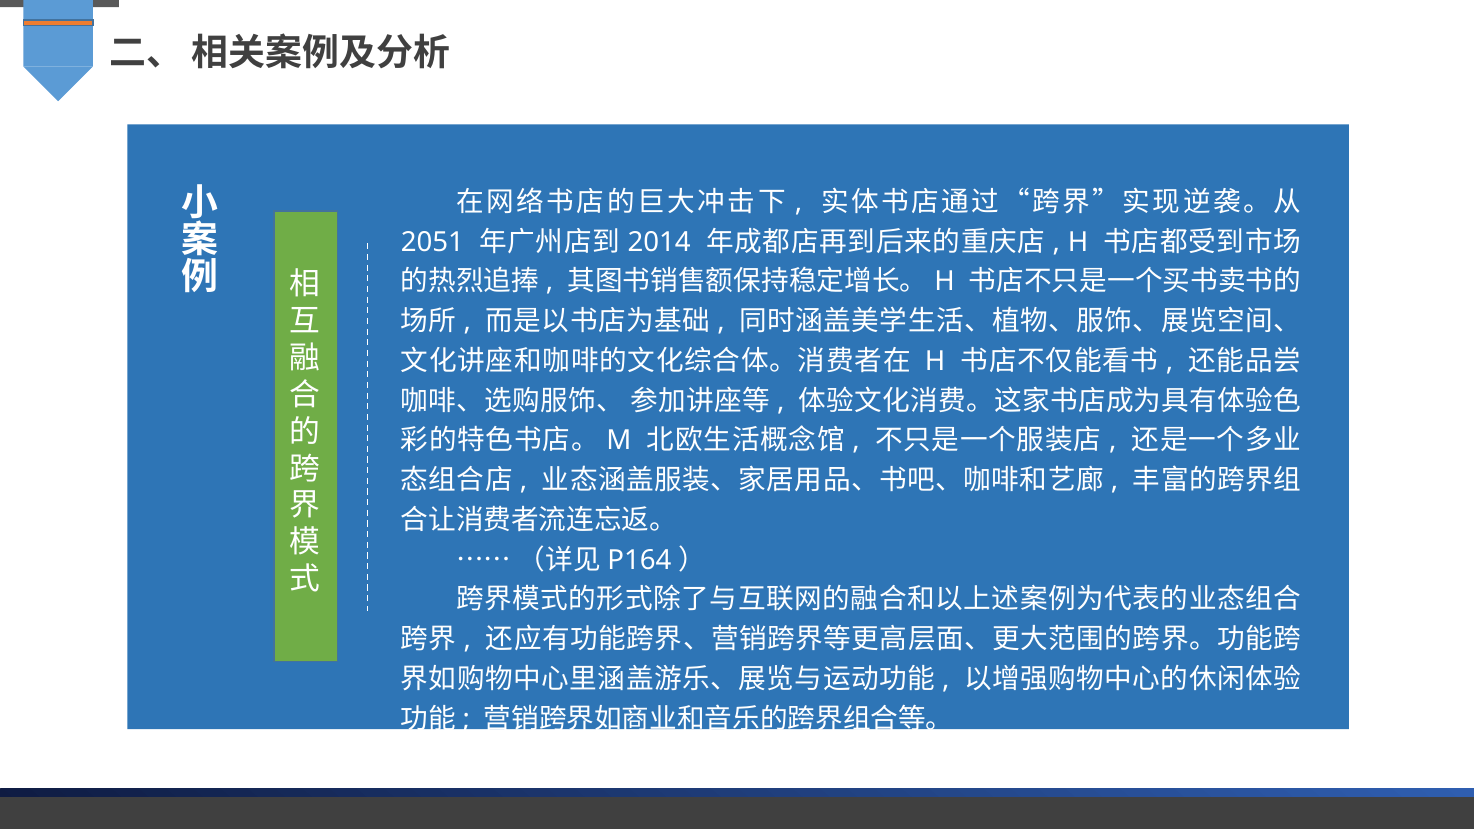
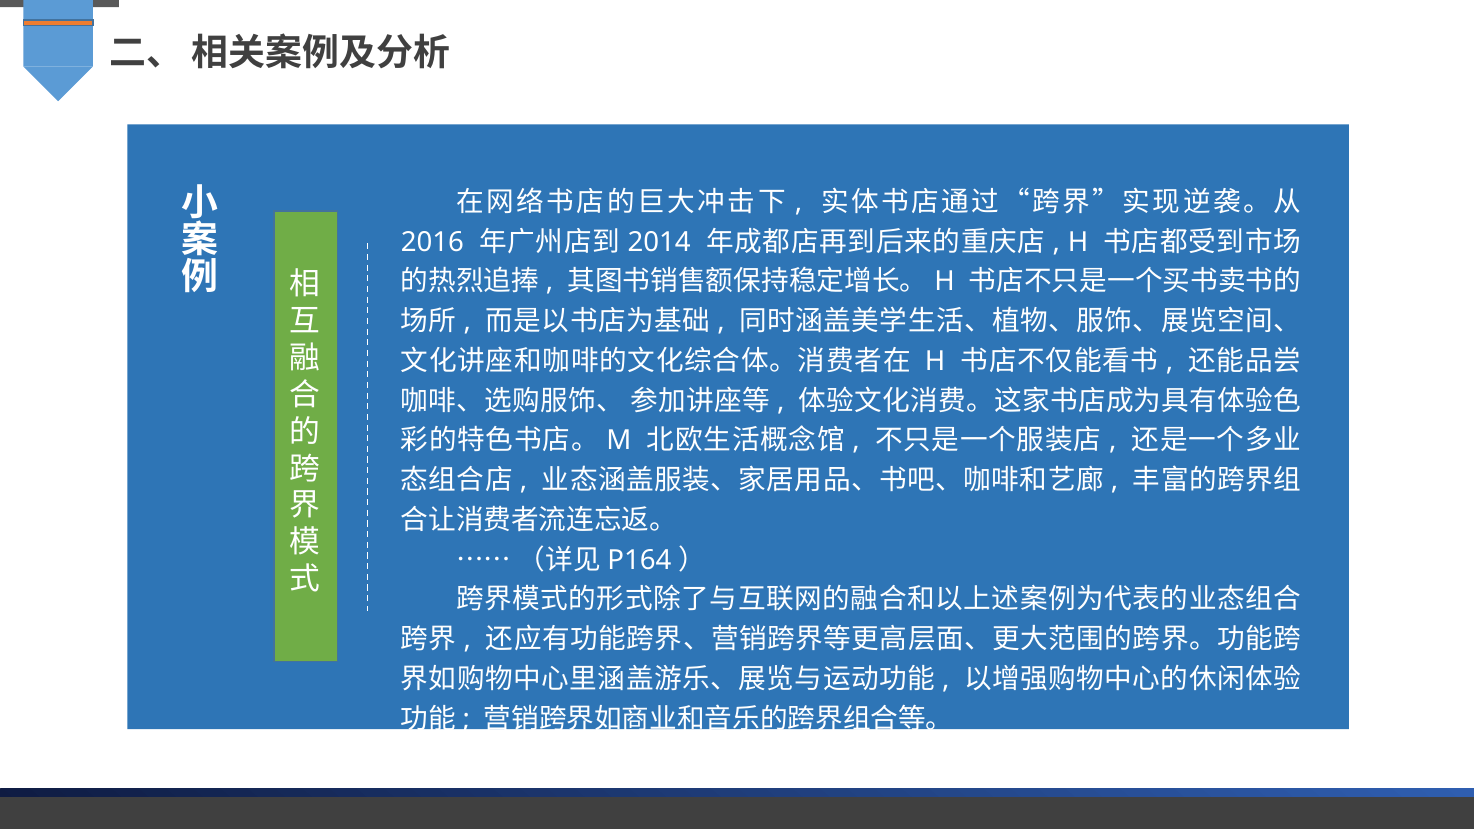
2051: 2051 -> 2016 (432, 242)
